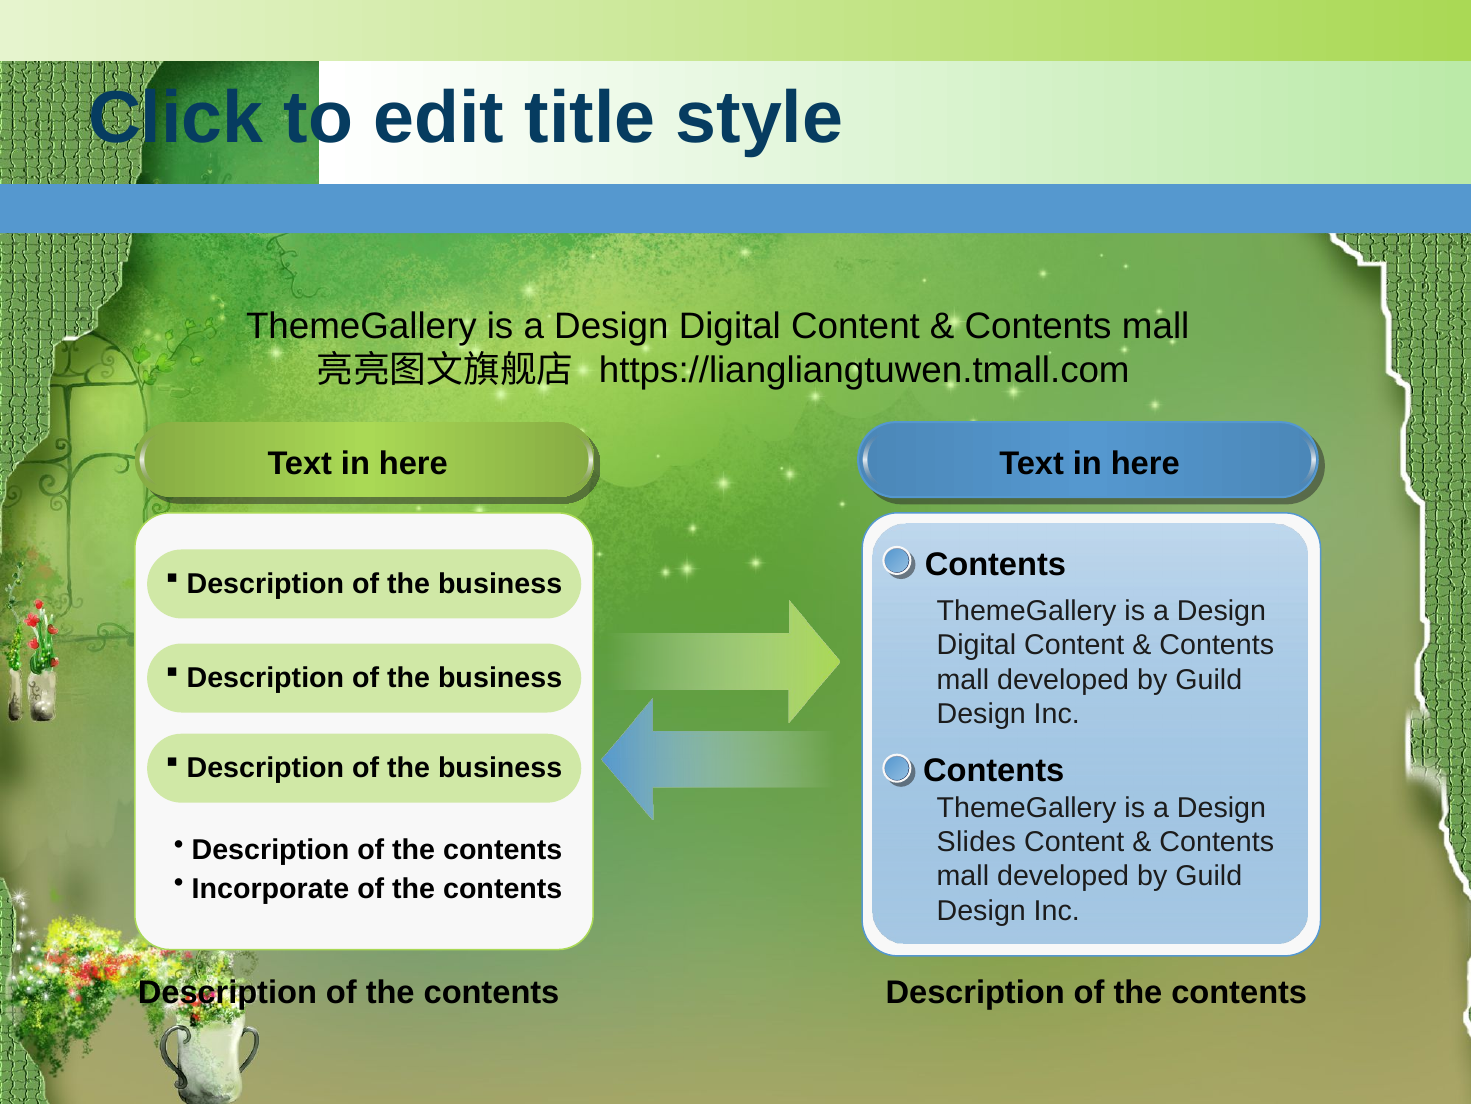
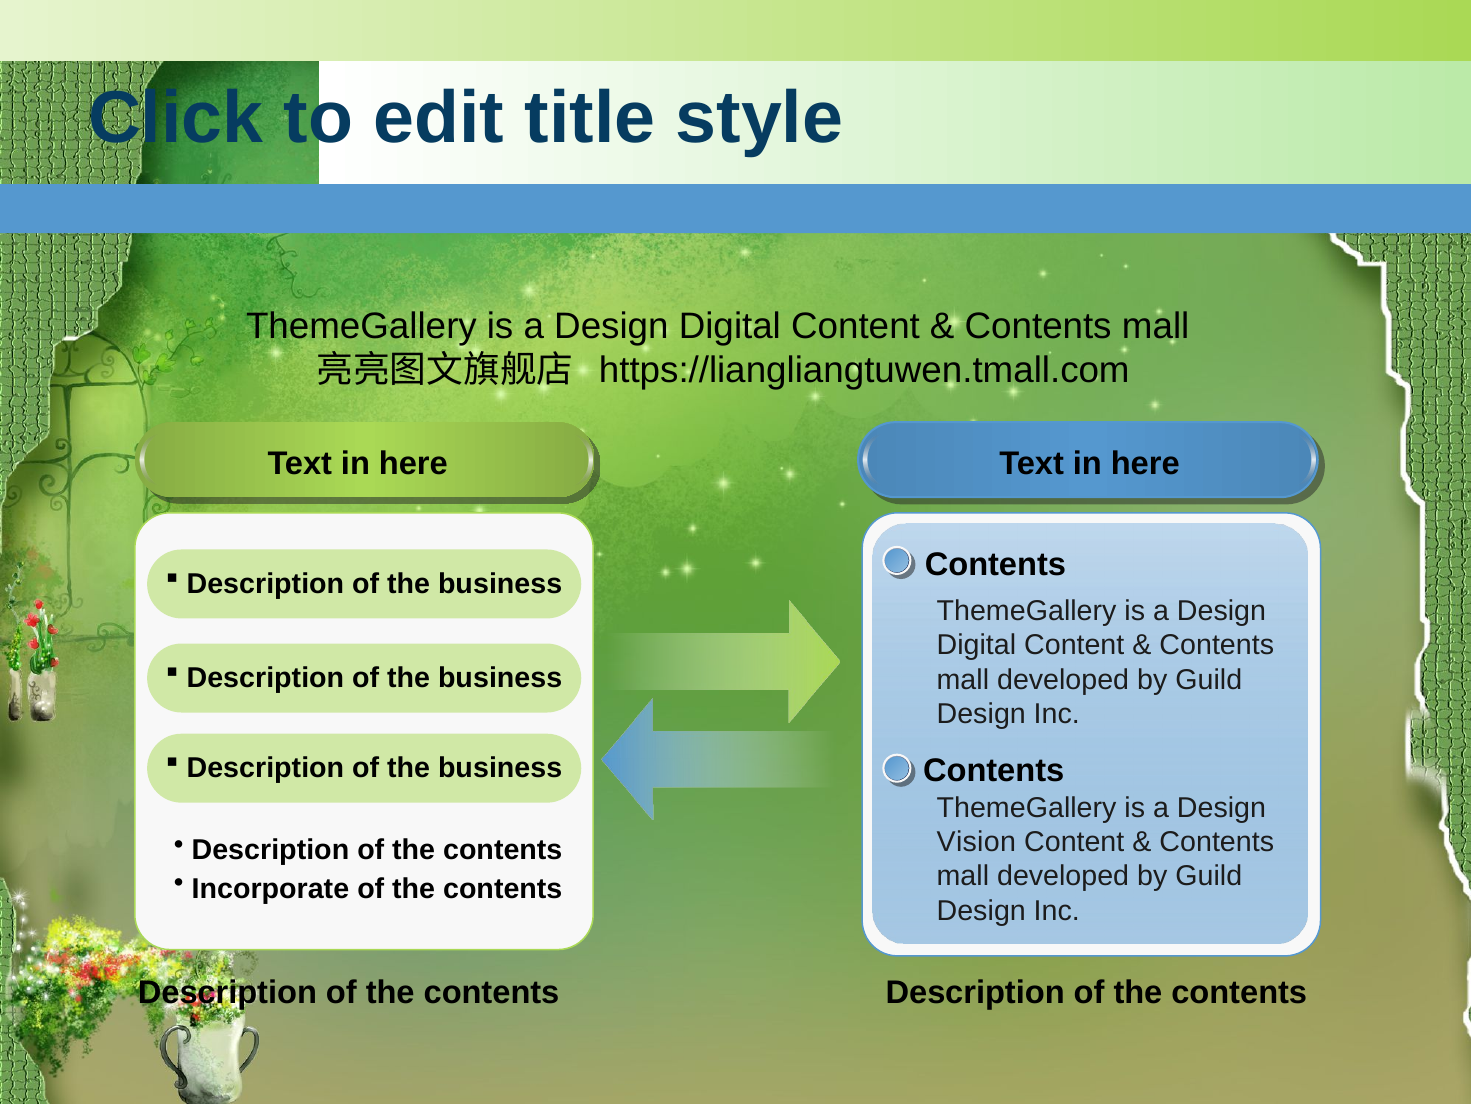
Slides: Slides -> Vision (976, 841)
